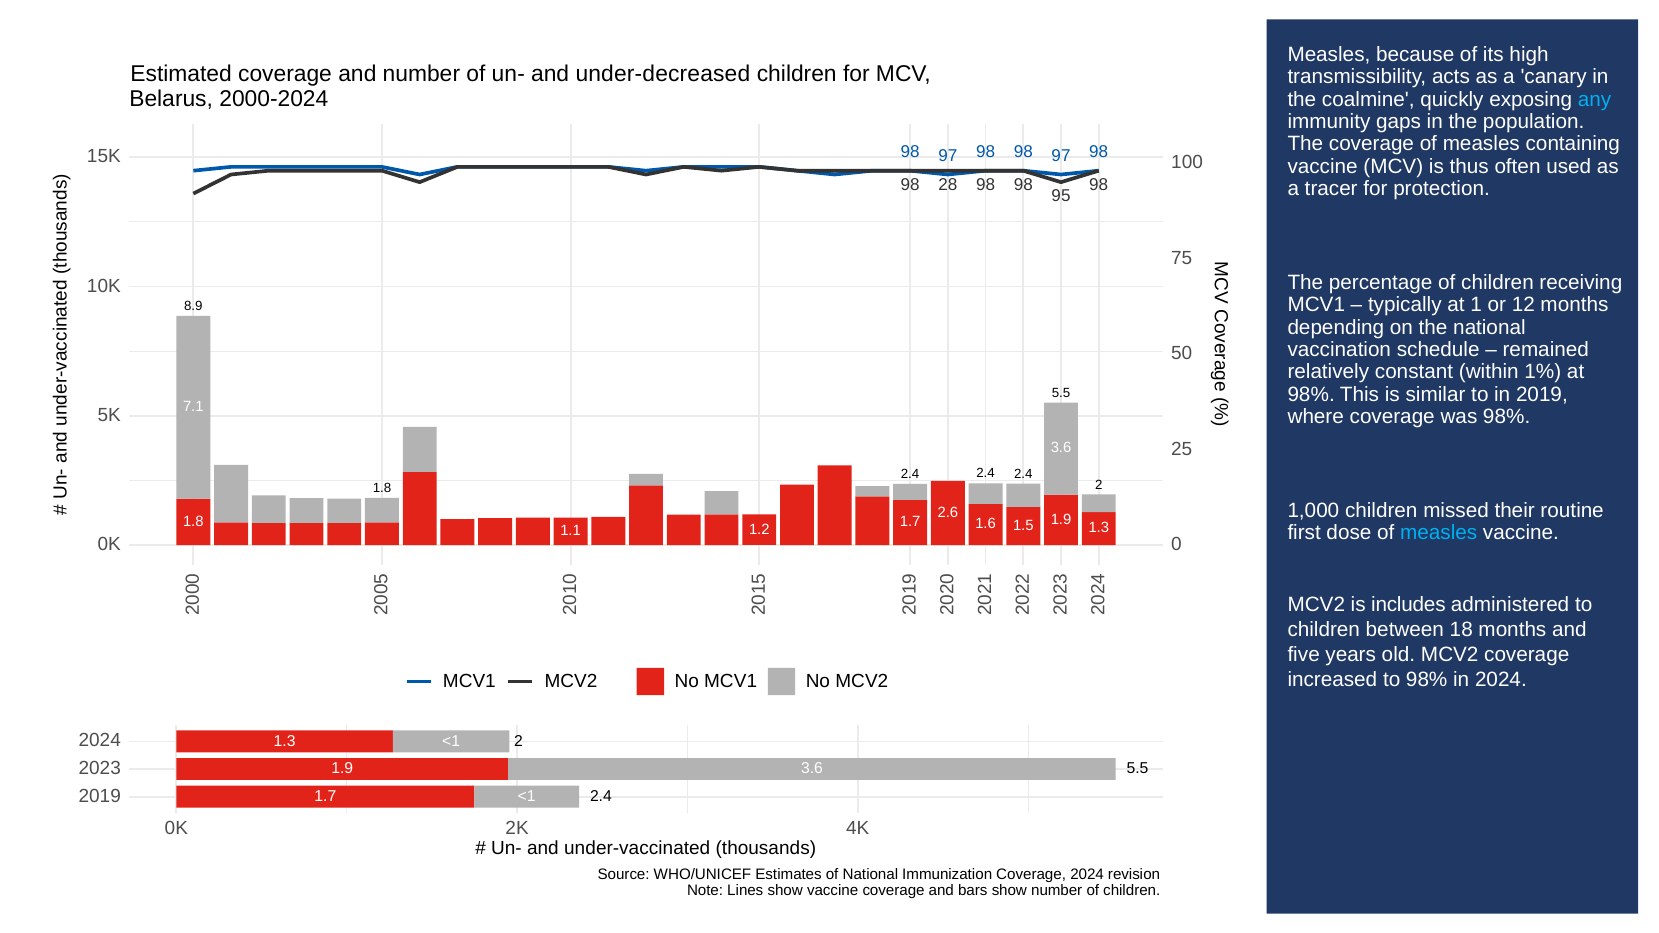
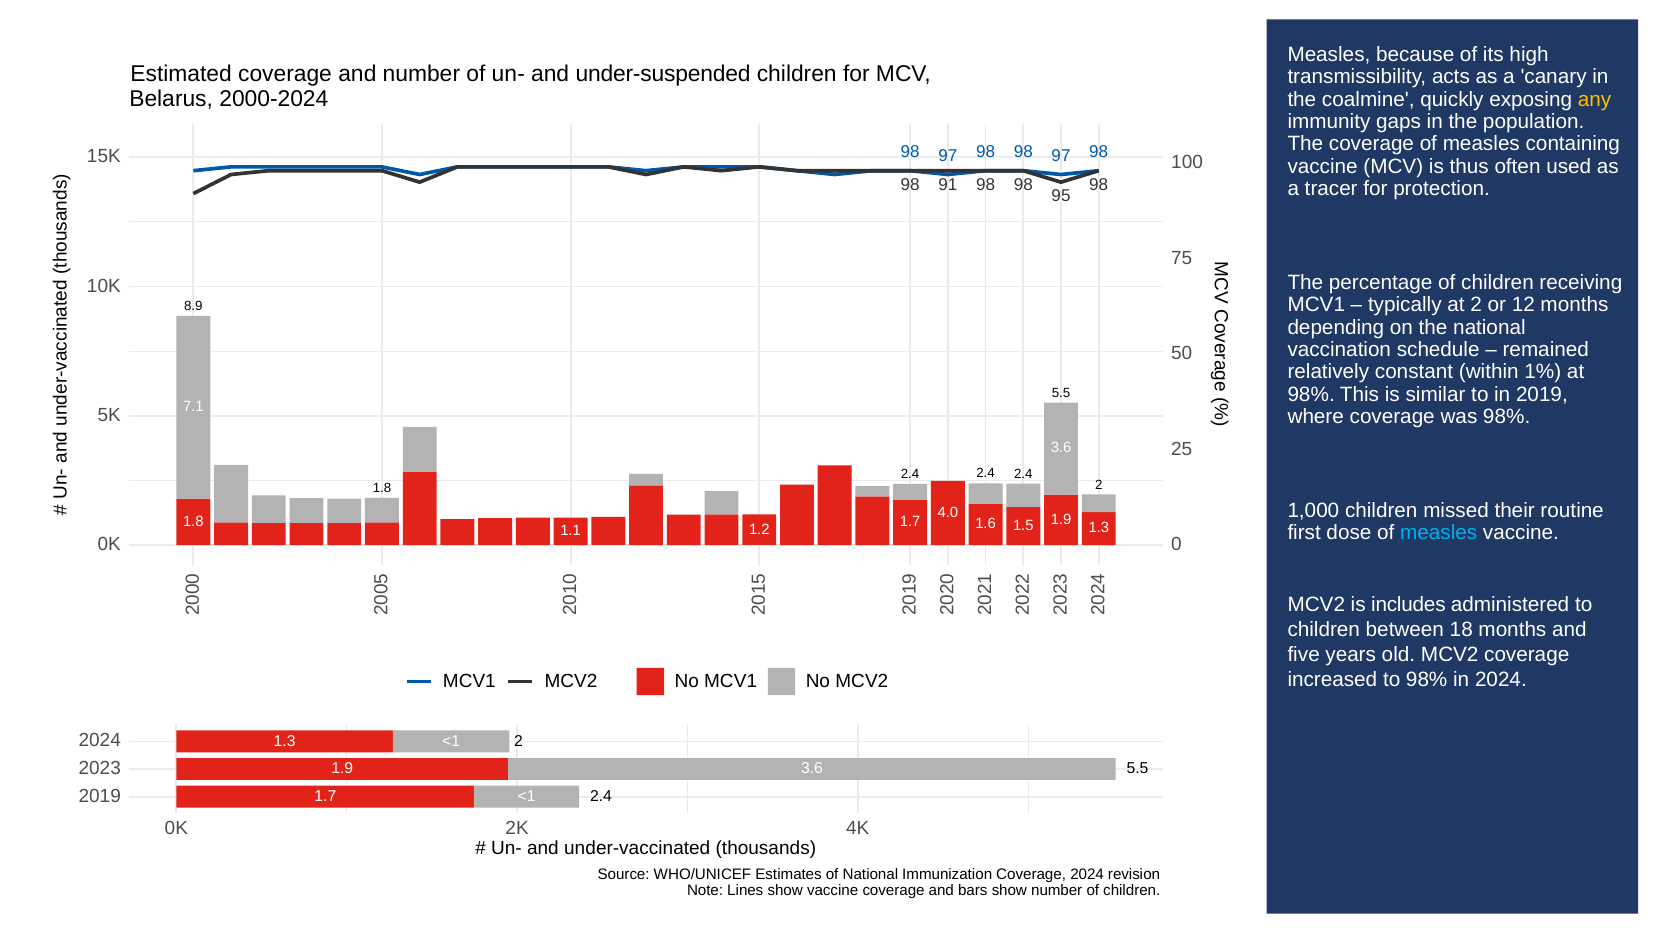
under-decreased: under-decreased -> under-suspended (663, 74)
any colour: light blue -> yellow (1595, 99)
28: 28 -> 91 (948, 185)
at 1: 1 -> 2 (1476, 305)
2.6: 2.6 -> 4.0 (948, 512)
